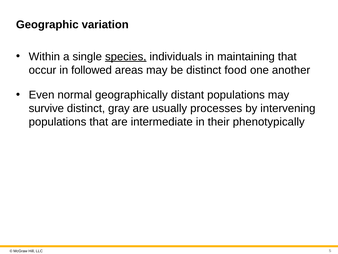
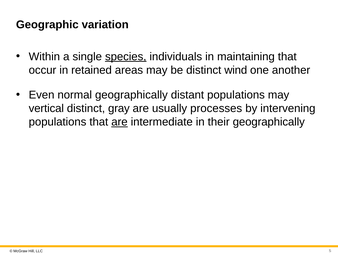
followed: followed -> retained (92, 70)
food: food -> wind (236, 70)
survive: survive -> vertical (46, 108)
are underline: none -> present (119, 122)
their phenotypically: phenotypically -> geographically (269, 122)
